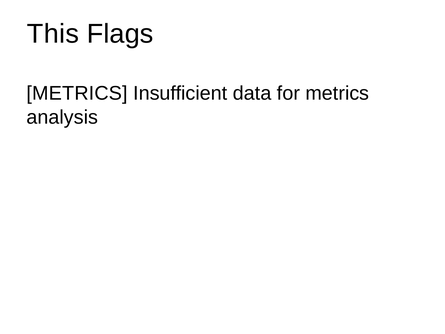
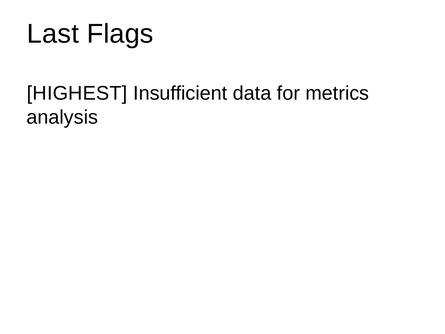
This: This -> Last (53, 34)
METRICS: METRICS -> HIGHEST (77, 93)
